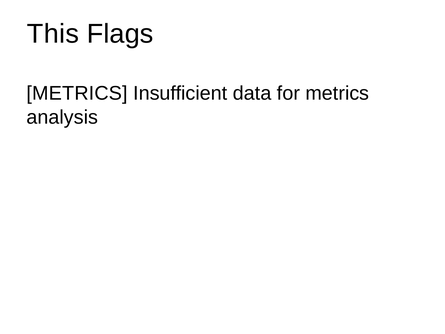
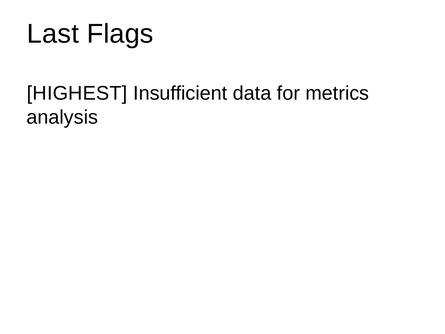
This: This -> Last (53, 34)
METRICS: METRICS -> HIGHEST (77, 93)
